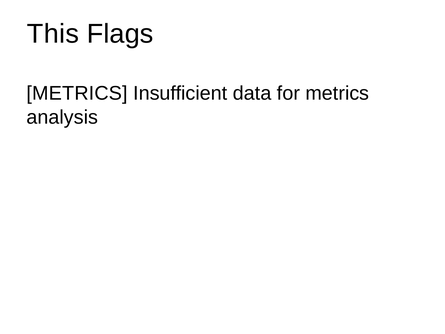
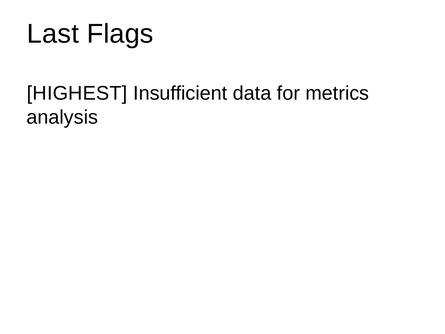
This: This -> Last (53, 34)
METRICS: METRICS -> HIGHEST (77, 93)
